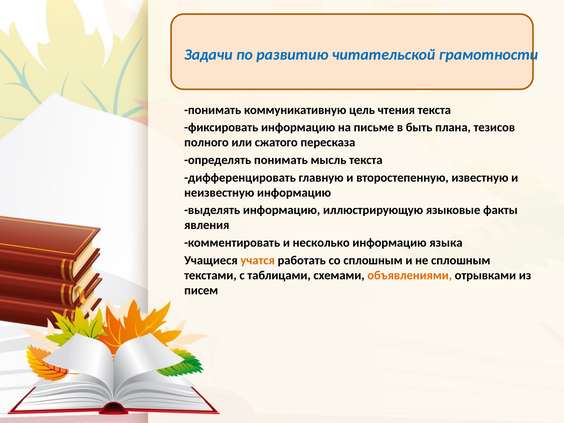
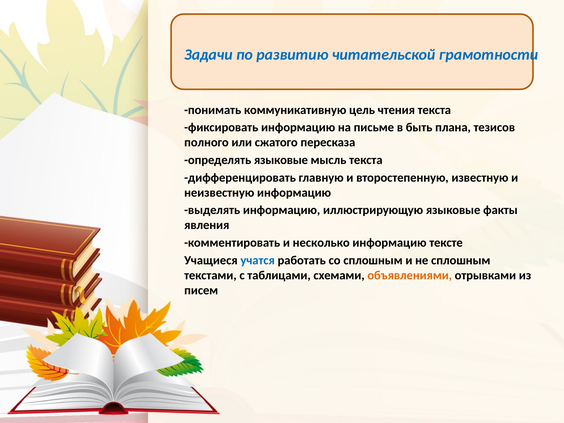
определять понимать: понимать -> языковые (281, 160)
языка: языка -> тексте (446, 243)
учатся colour: orange -> blue (258, 260)
